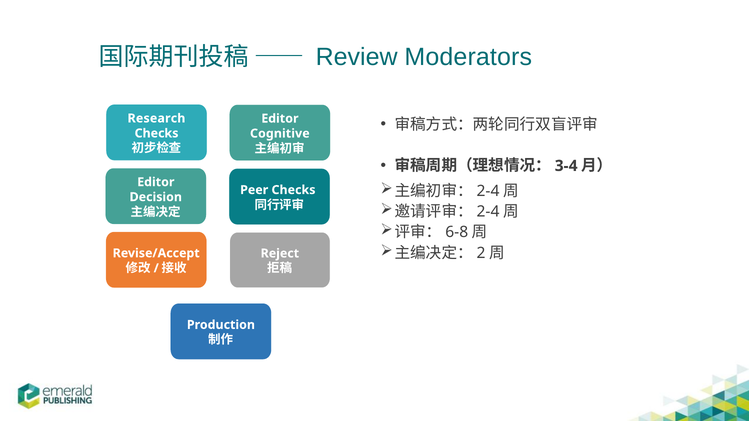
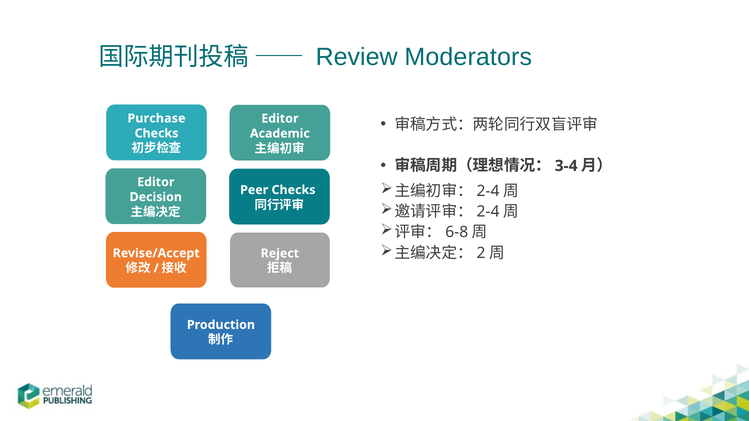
Research: Research -> Purchase (156, 118)
Cognitive: Cognitive -> Academic (280, 134)
